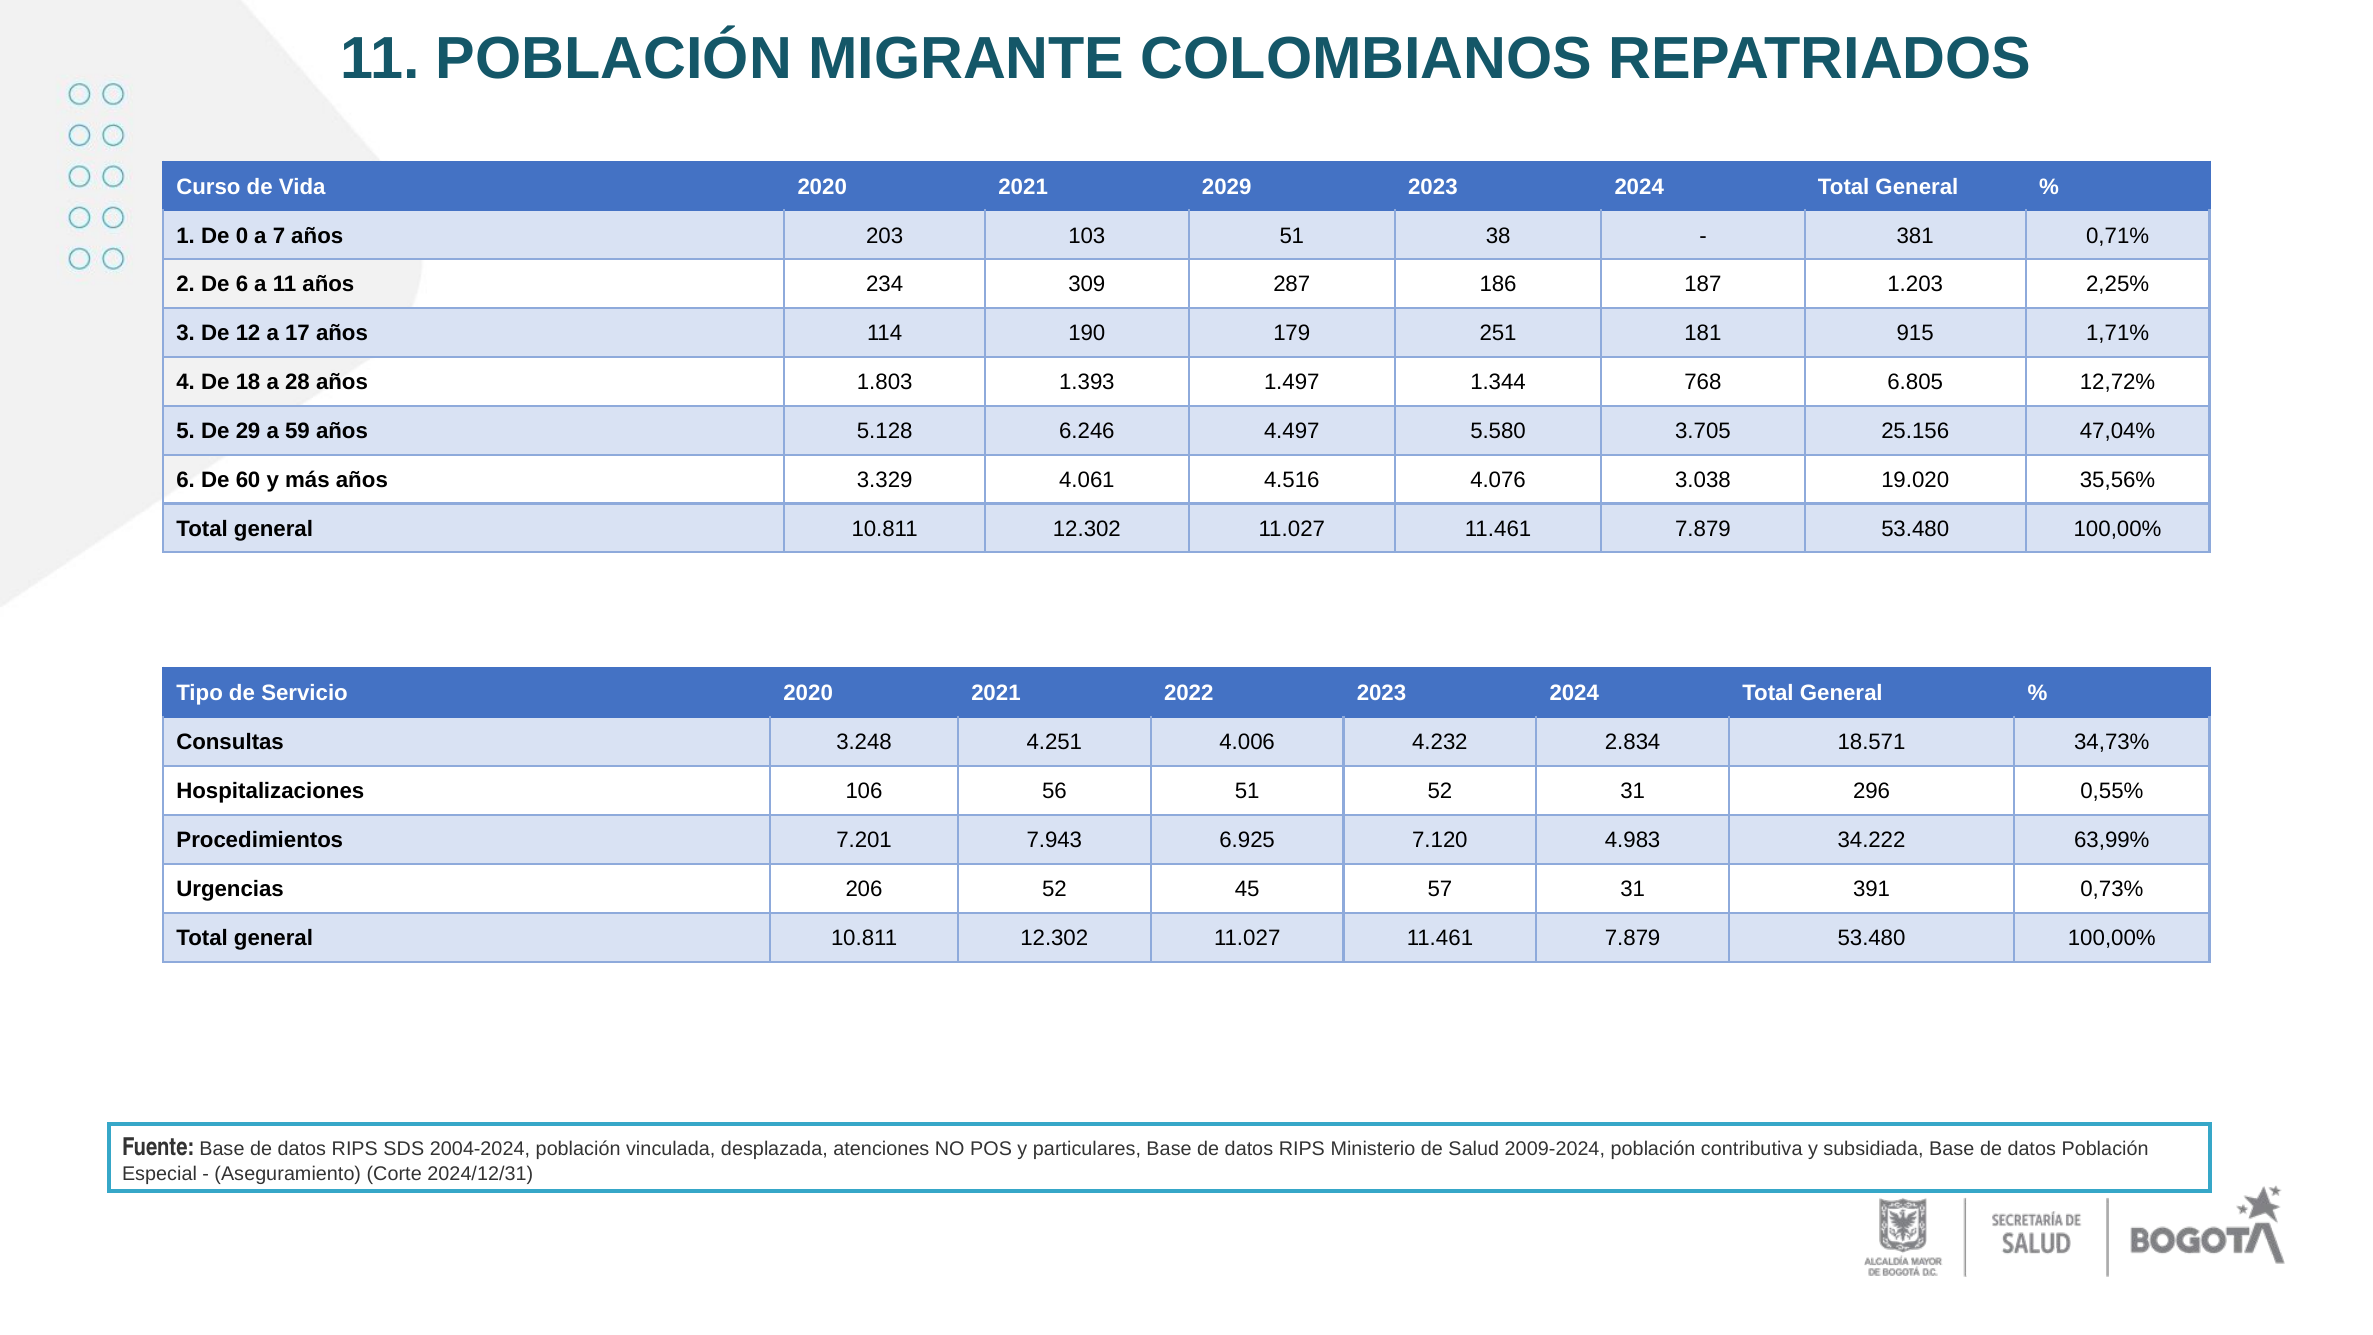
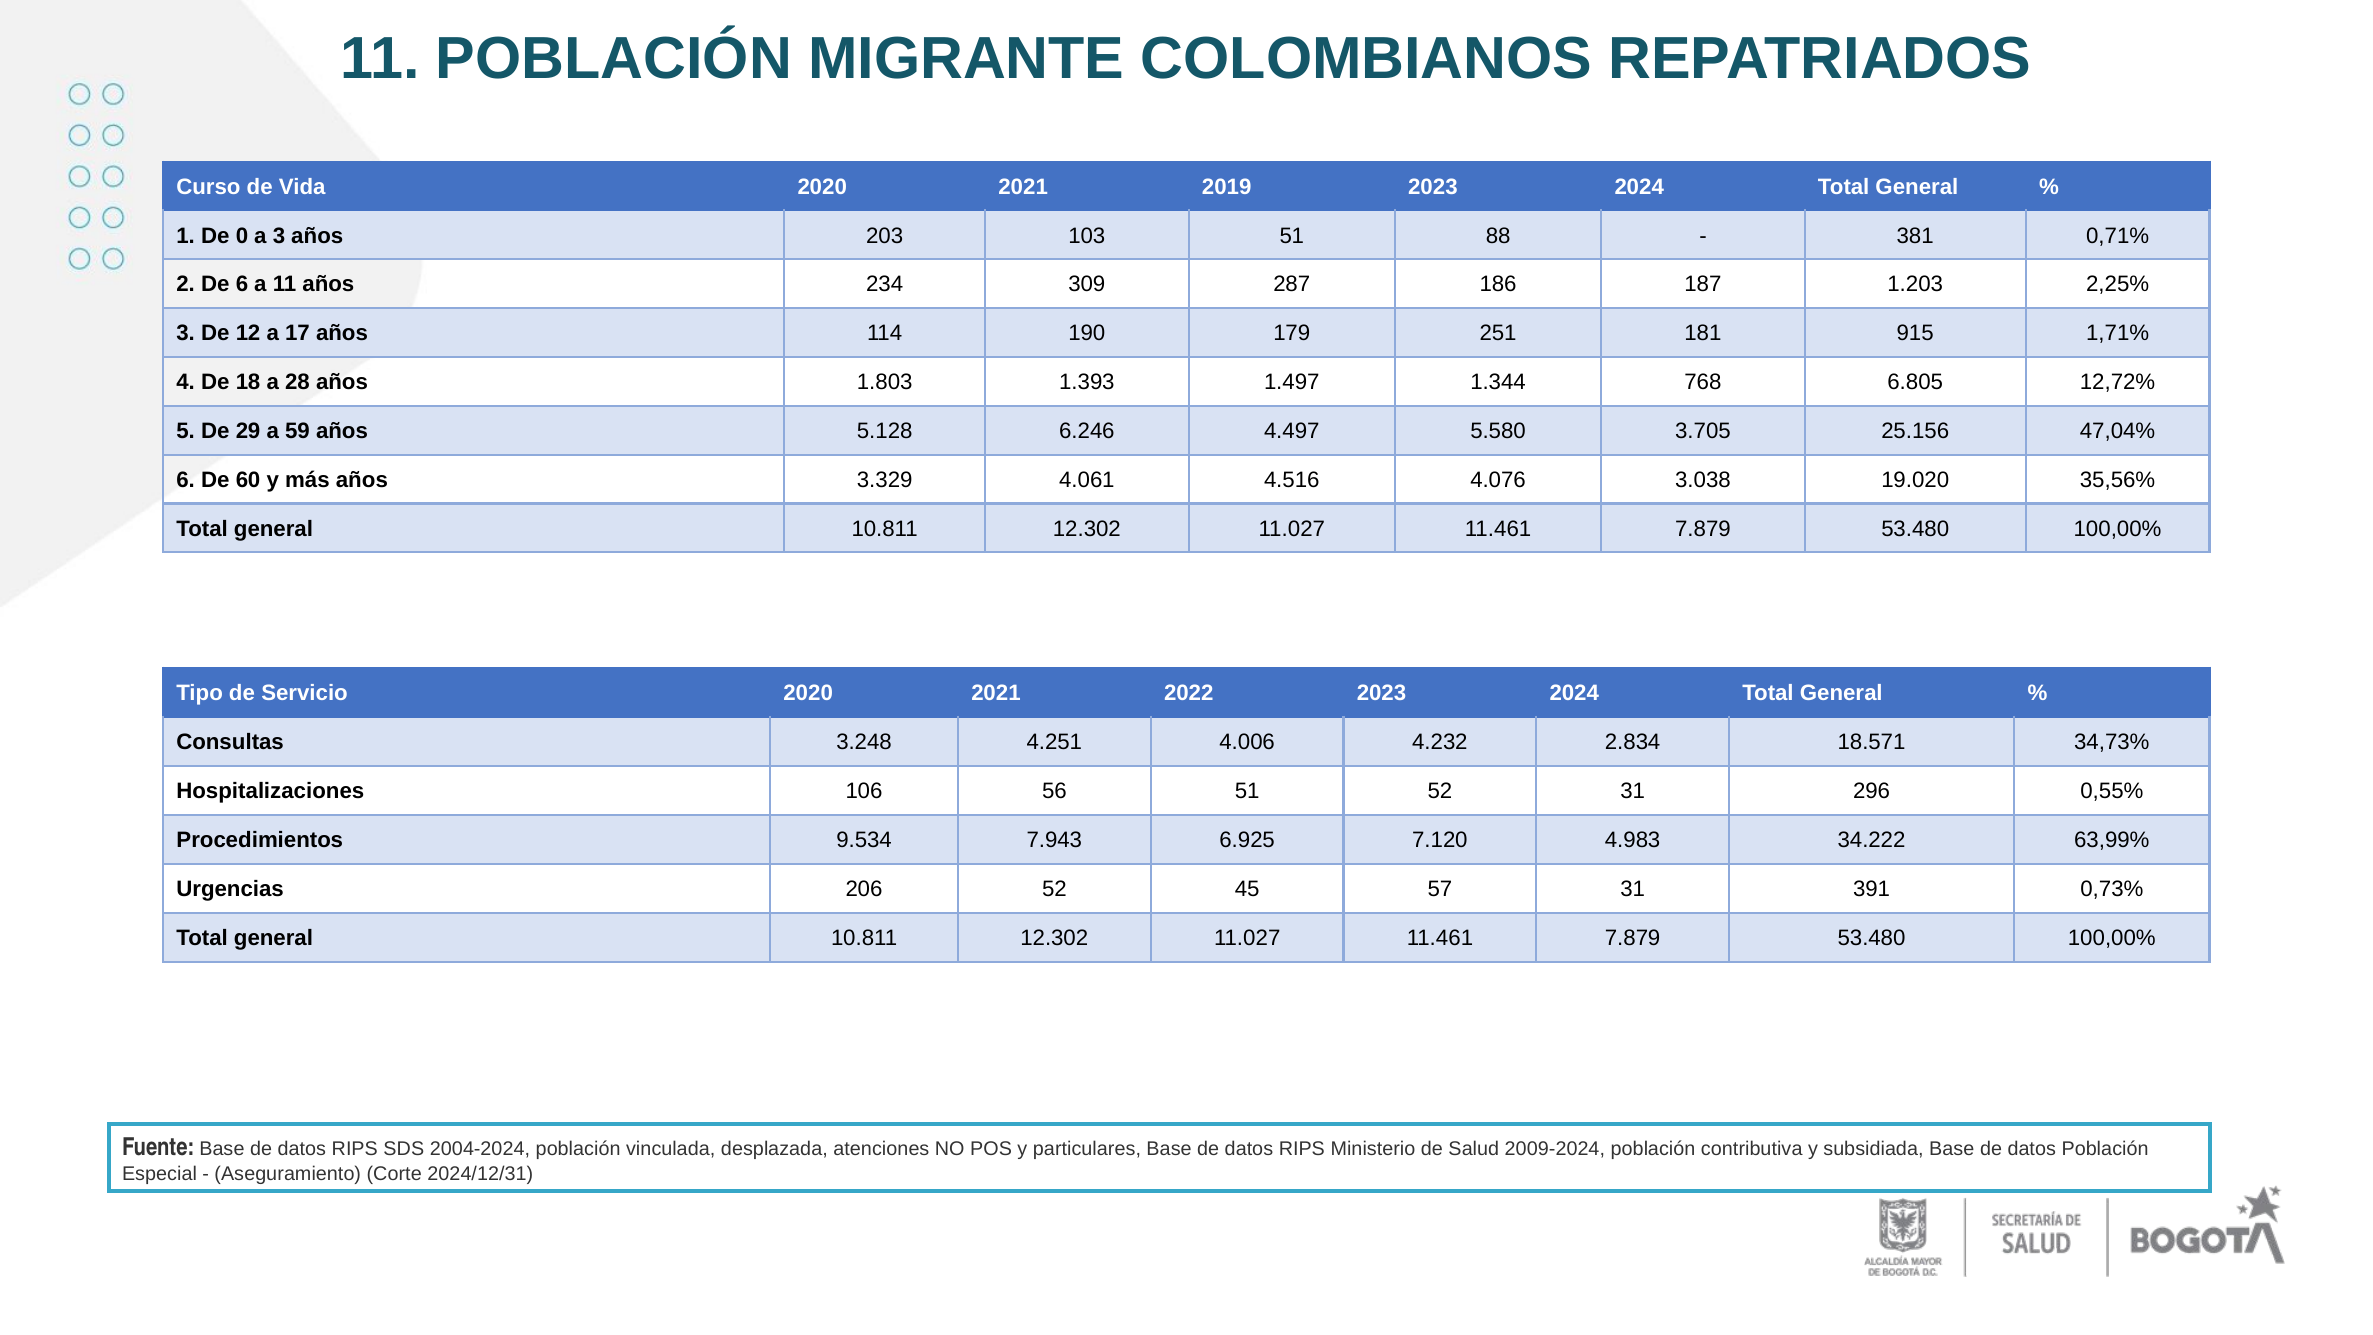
2029: 2029 -> 2019 (1227, 187)
a 7: 7 -> 3 (279, 236)
38: 38 -> 88 (1498, 236)
7.201: 7.201 -> 9.534 (864, 840)
